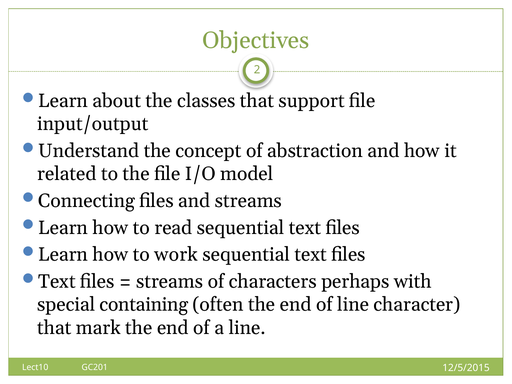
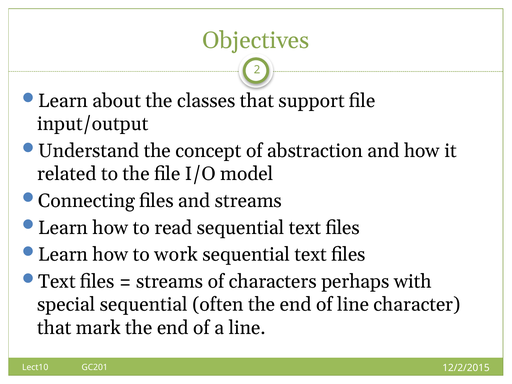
special containing: containing -> sequential (144, 305)
12/5/2015: 12/5/2015 -> 12/2/2015 (466, 368)
